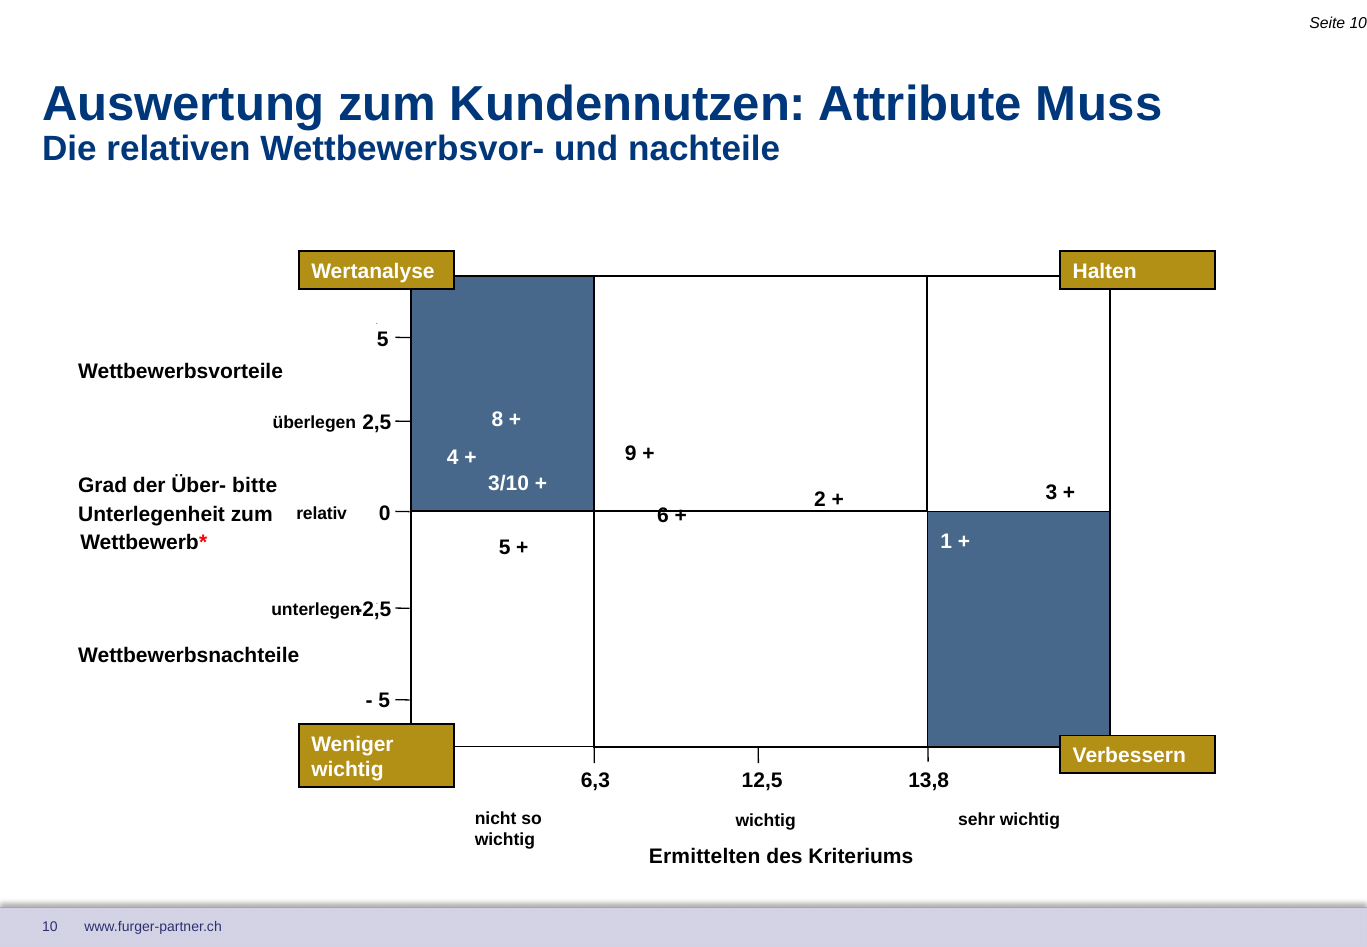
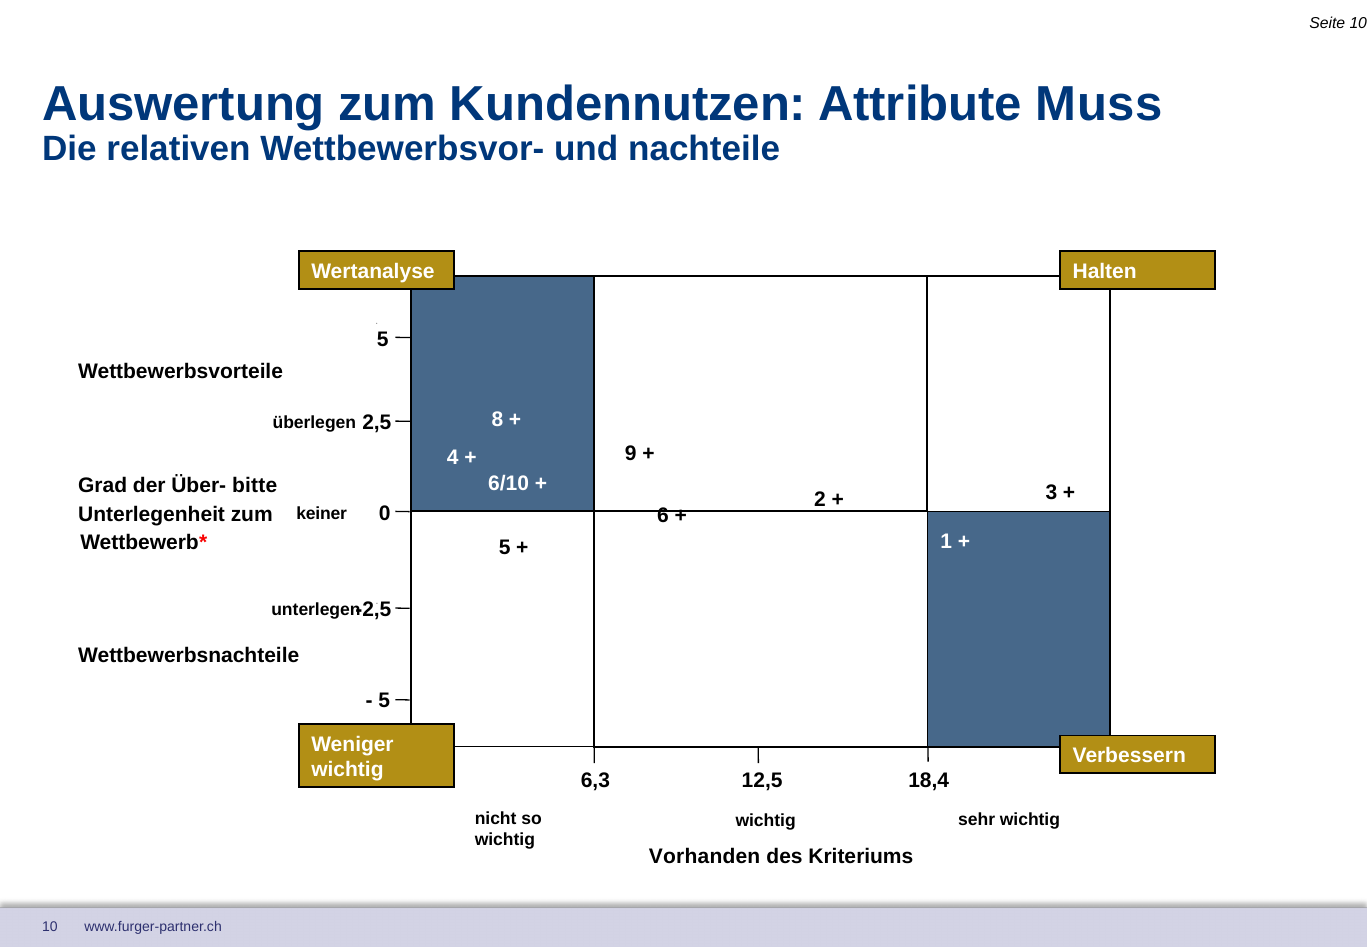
3/10: 3/10 -> 6/10 (509, 484)
relativ: relativ -> keiner (322, 514)
13,8: 13,8 -> 18,4 (929, 780)
Ermittelten: Ermittelten -> Vorhanden (705, 856)
